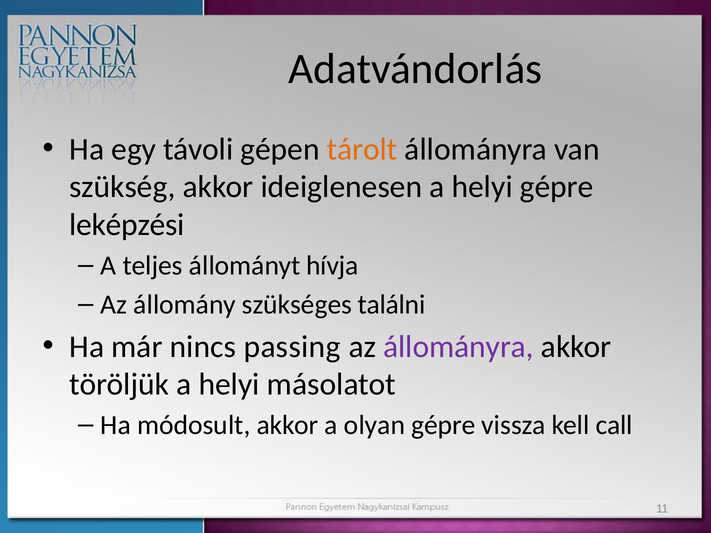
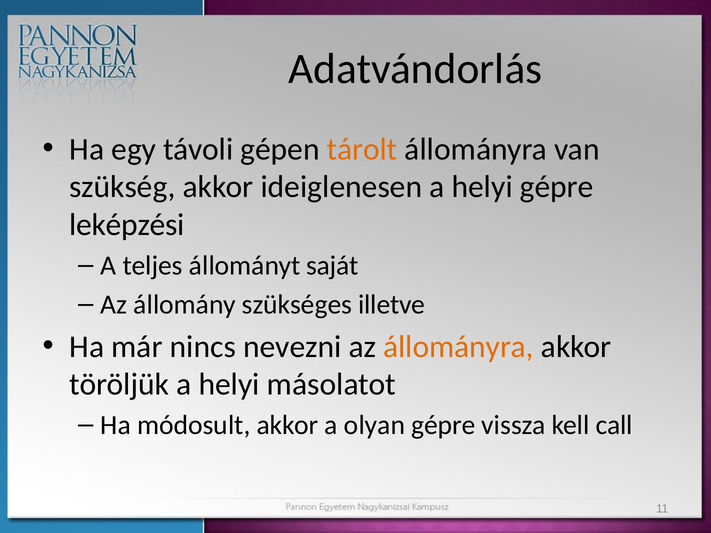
hívja: hívja -> saját (332, 266)
találni: találni -> illetve (392, 305)
passing: passing -> nevezni (292, 347)
állományra colour: purple -> orange (459, 347)
